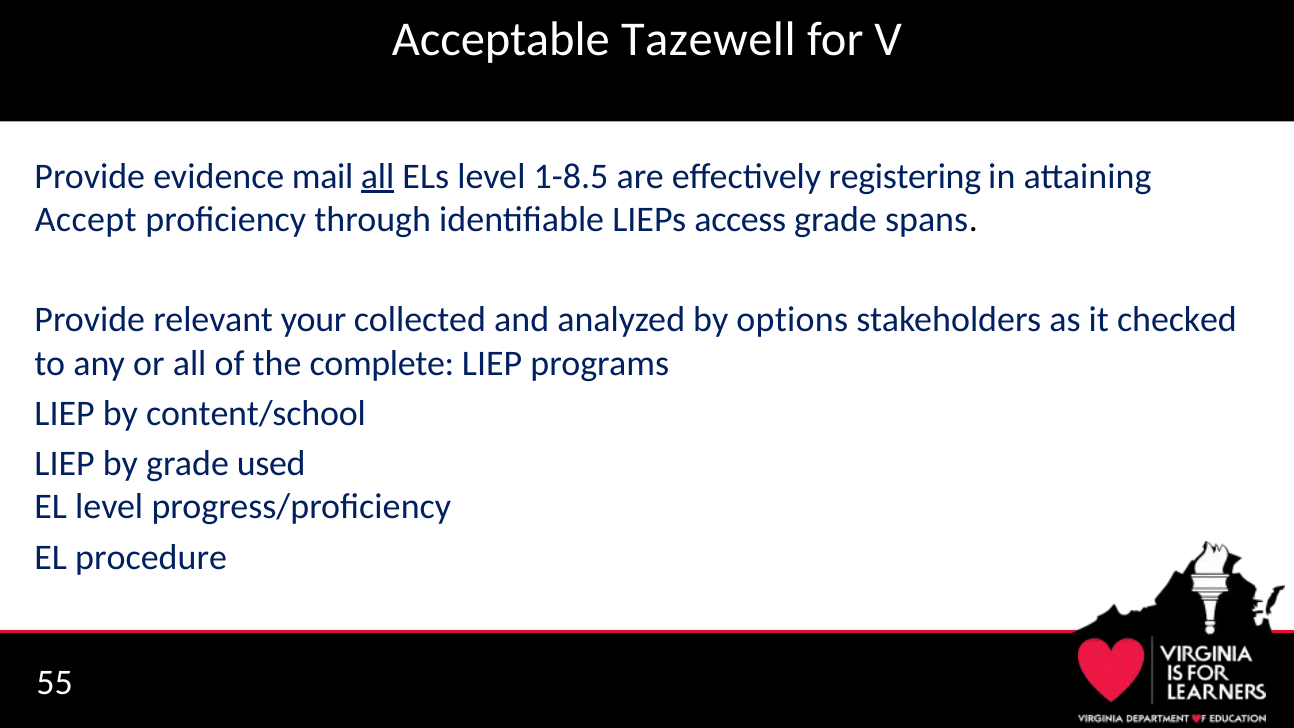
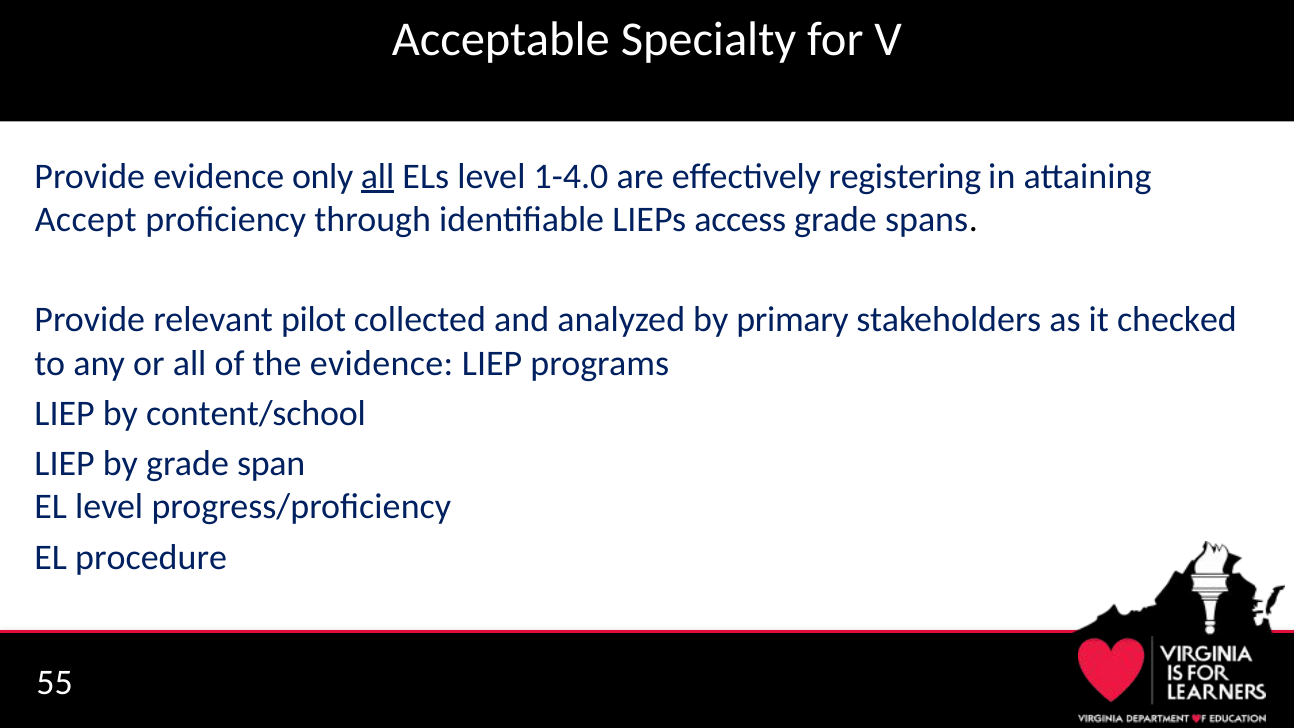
Tazewell: Tazewell -> Specialty (709, 39)
mail: mail -> only (323, 176)
1-8.5: 1-8.5 -> 1-4.0 (571, 176)
your: your -> pilot (314, 320)
options: options -> primary (793, 320)
the complete: complete -> evidence (382, 363)
used: used -> span (271, 464)
